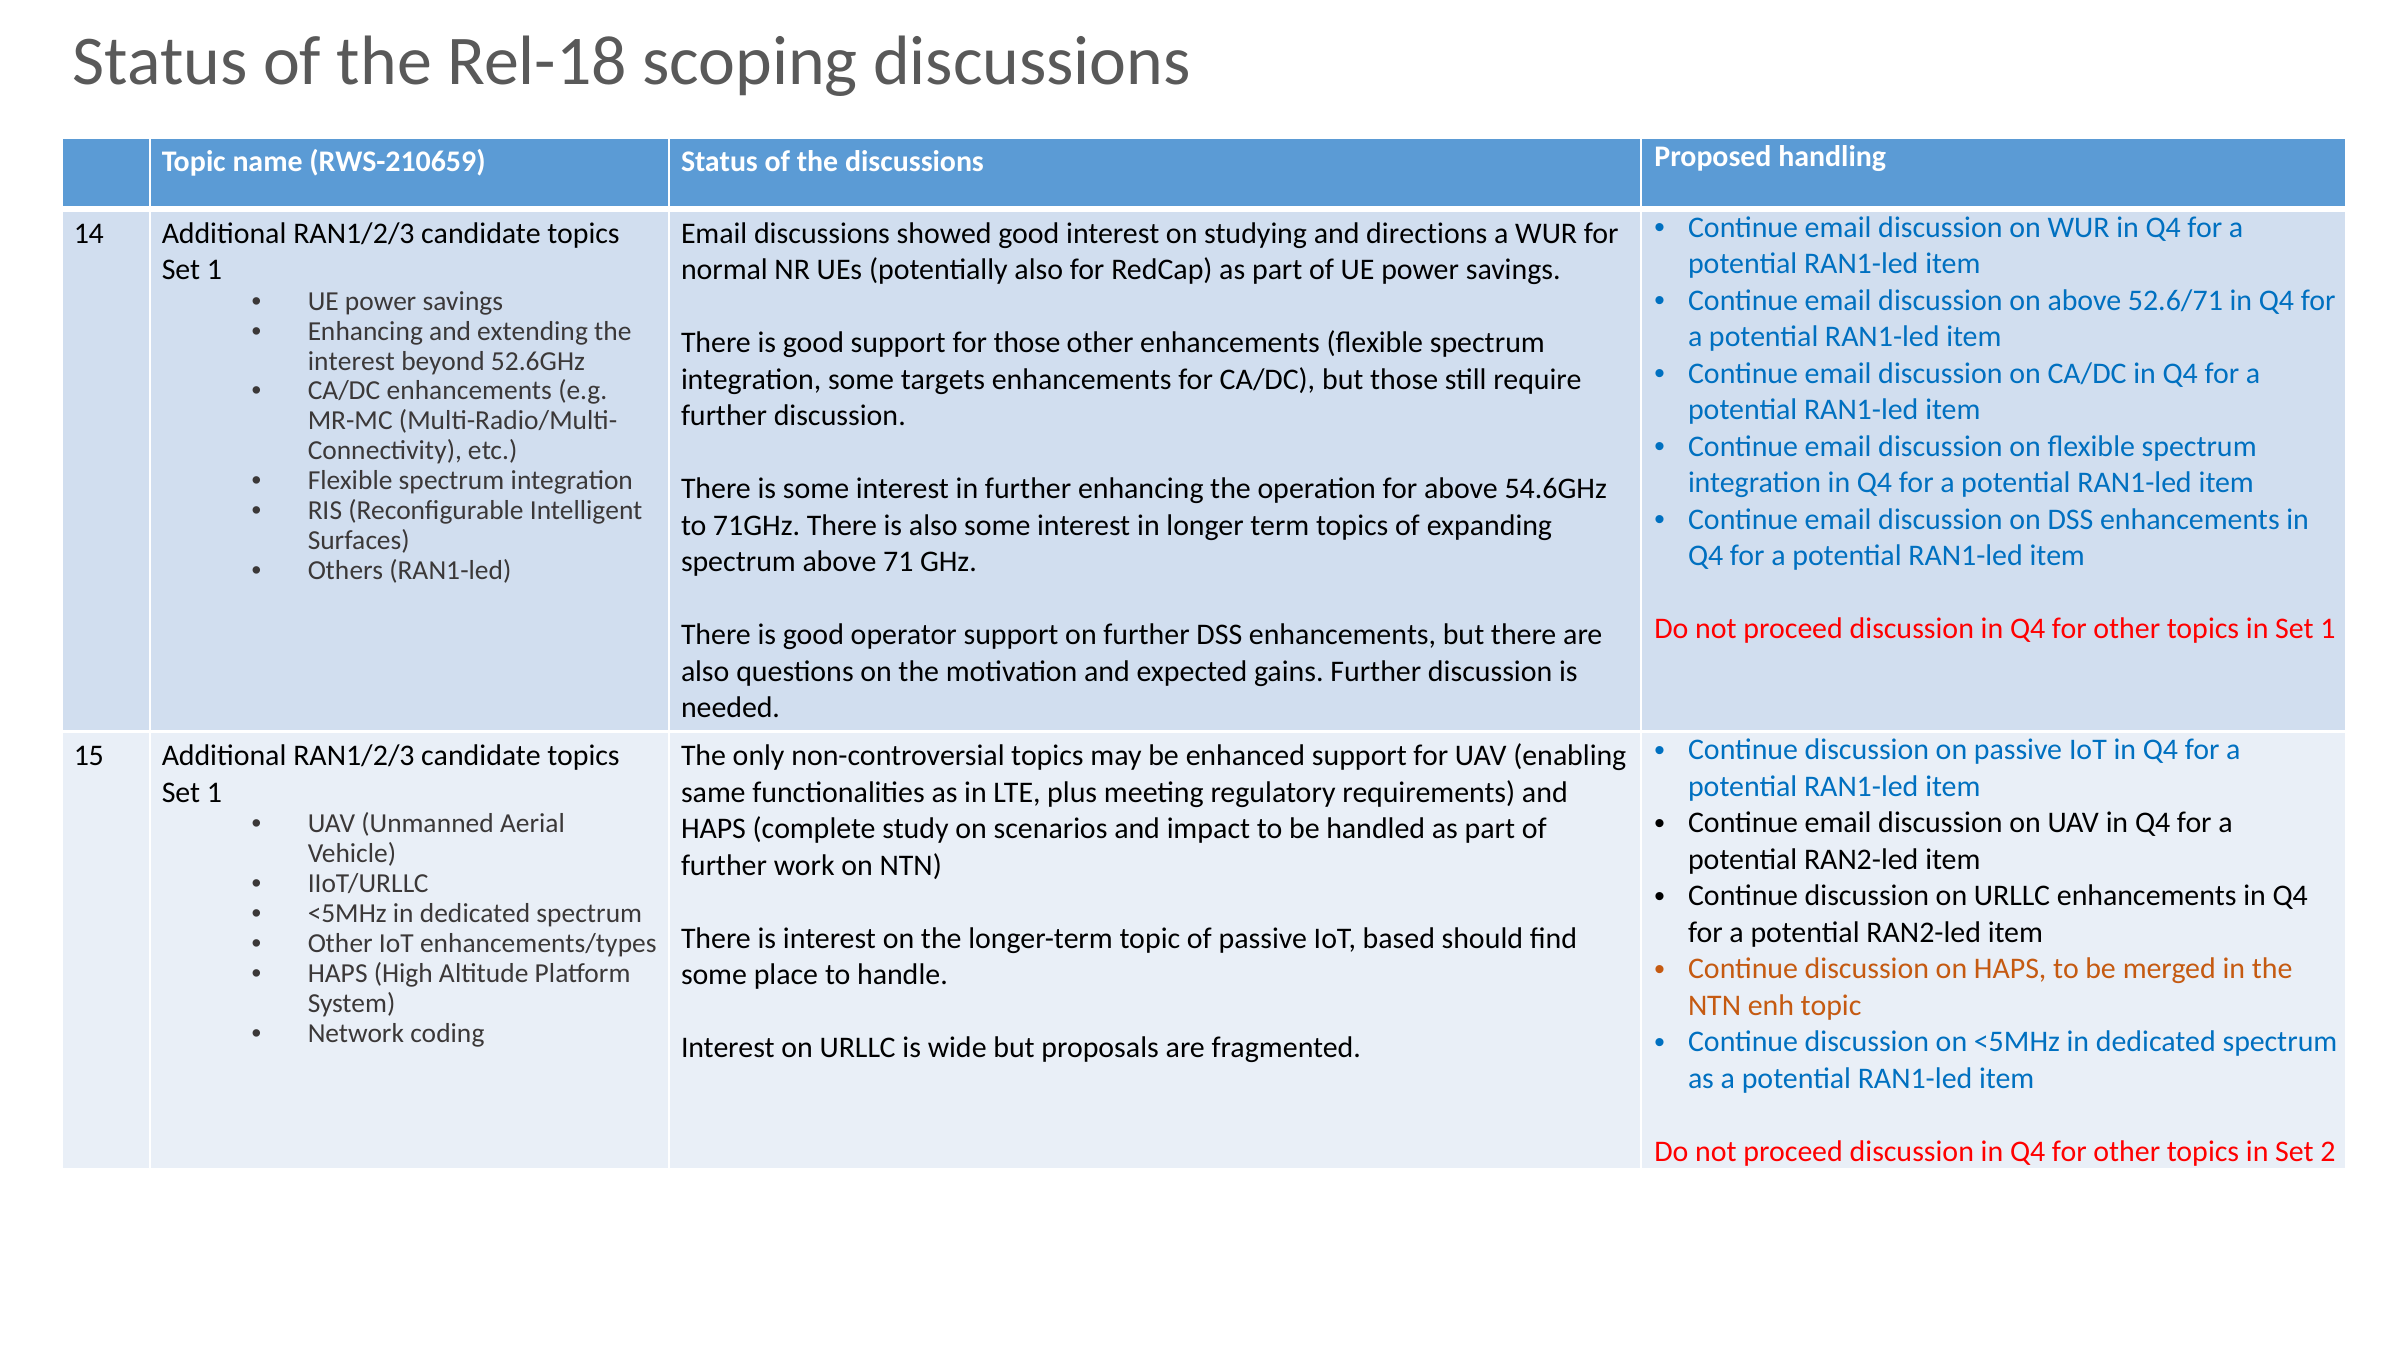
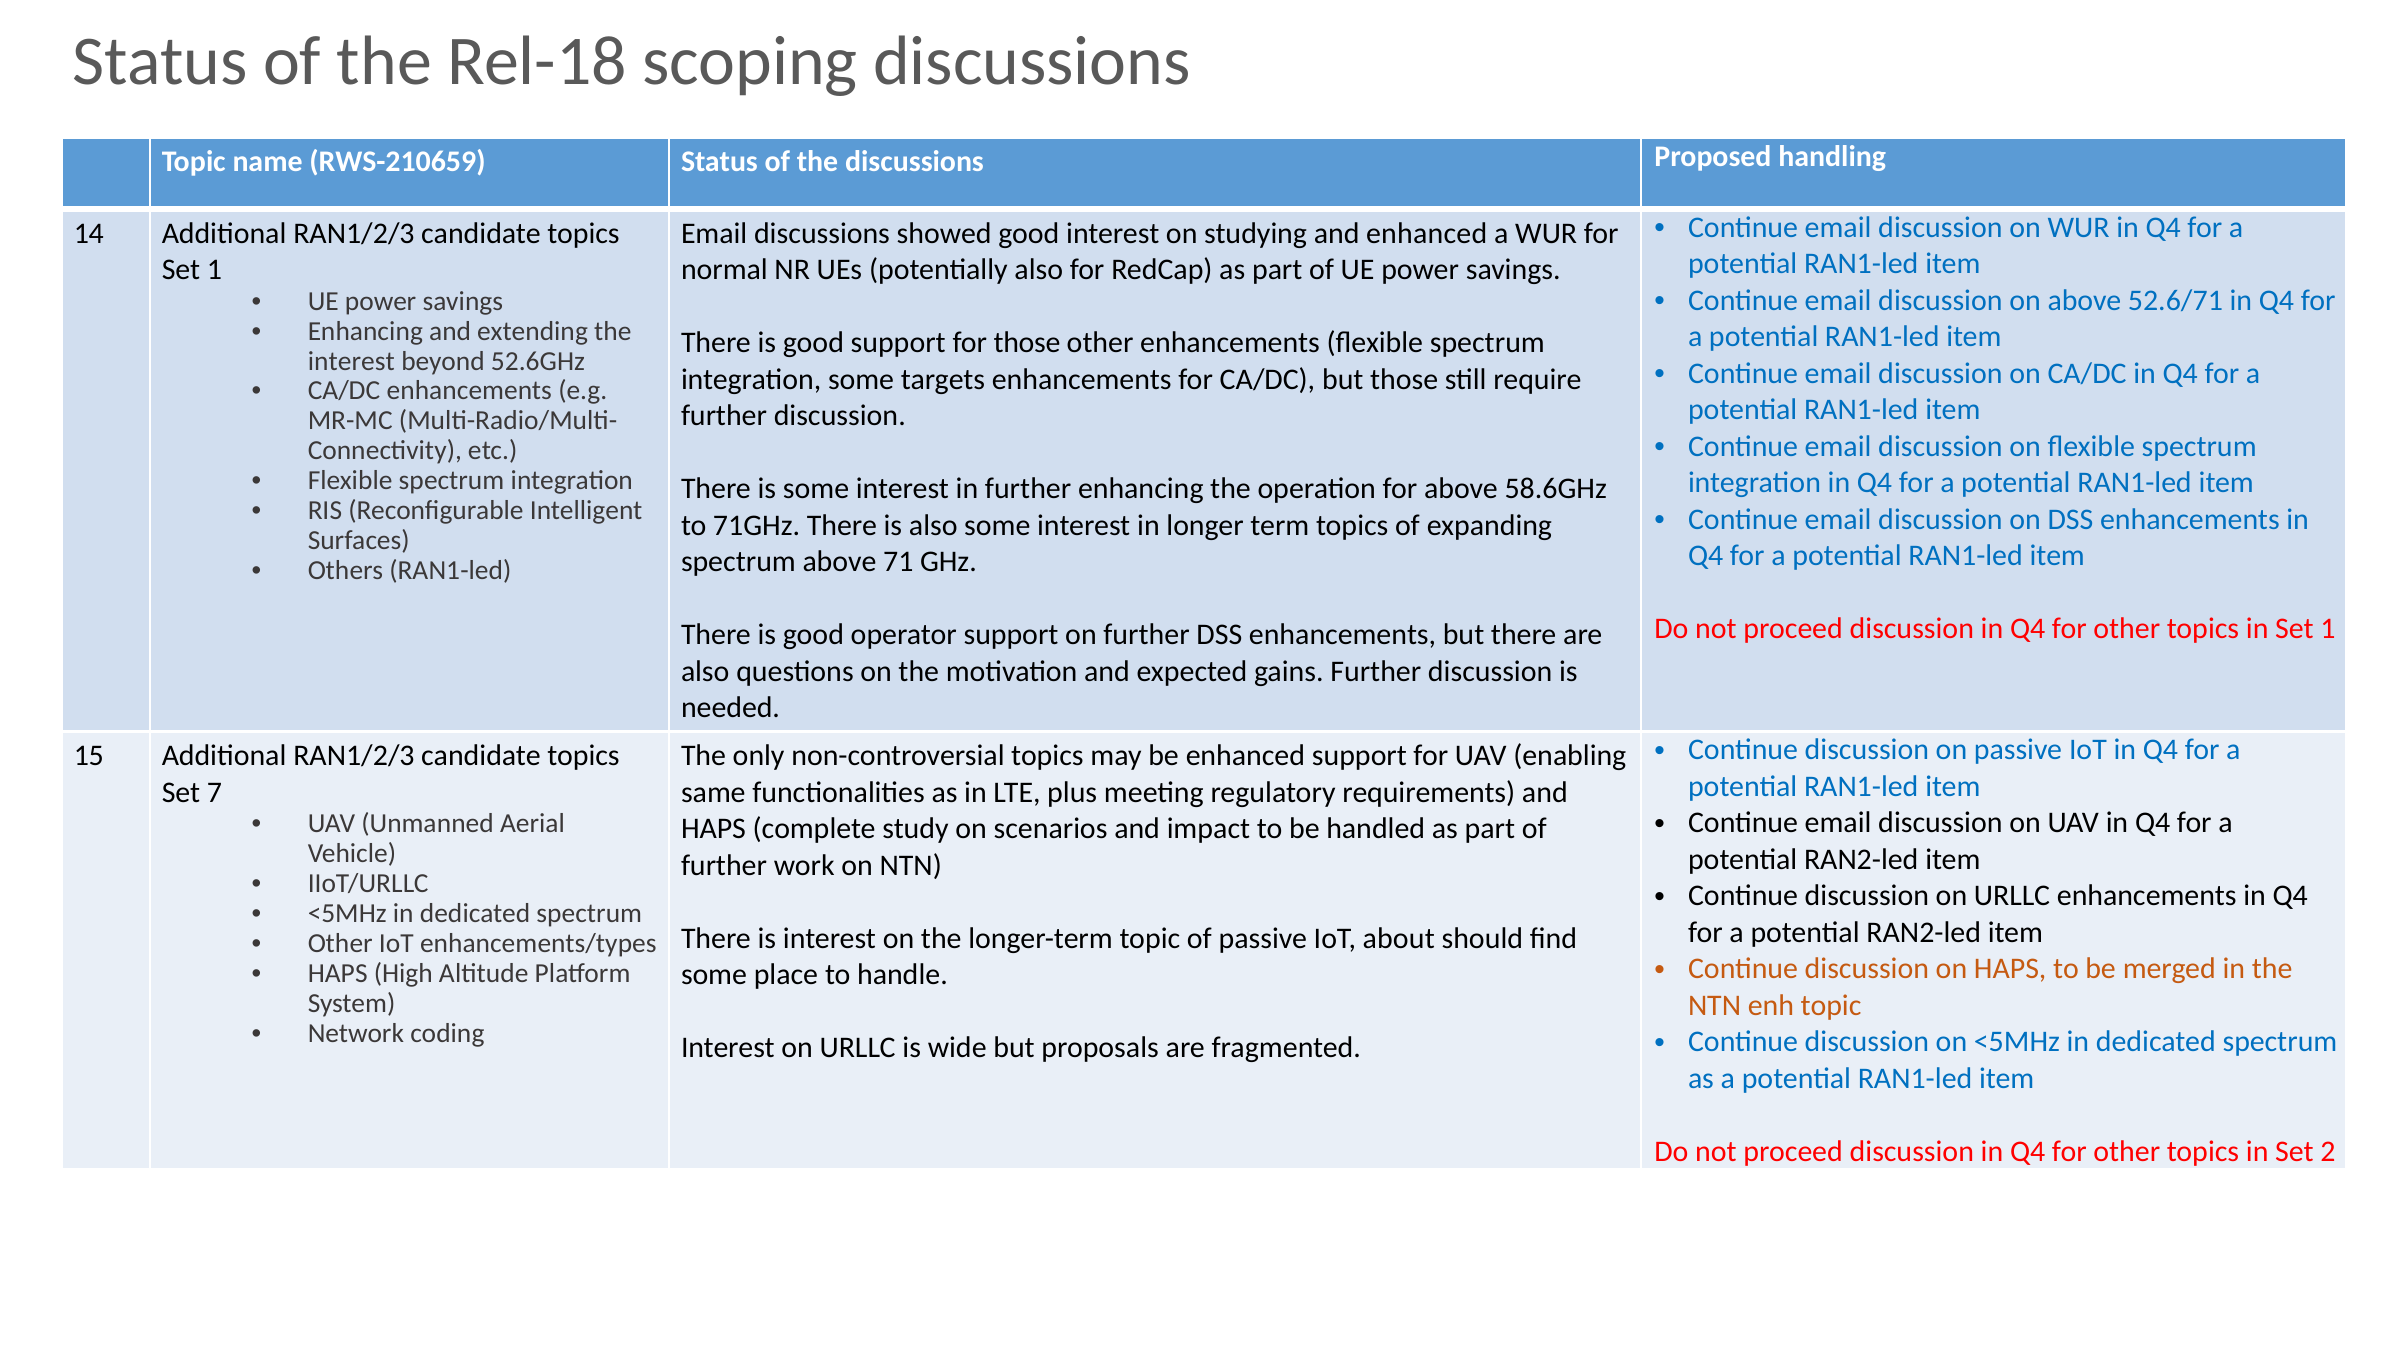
and directions: directions -> enhanced (1427, 233)
54.6GHz: 54.6GHz -> 58.6GHz (1556, 489)
1: 1 -> 7 (214, 792)
based: based -> about (1399, 938)
